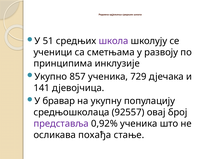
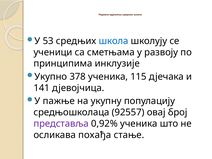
51: 51 -> 53 (48, 41)
школа colour: purple -> blue (114, 41)
857: 857 -> 378 (78, 77)
729: 729 -> 115 (138, 77)
бравар: бравар -> пажње (59, 101)
